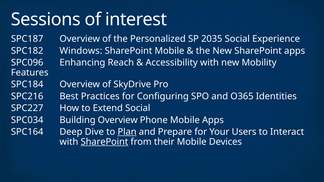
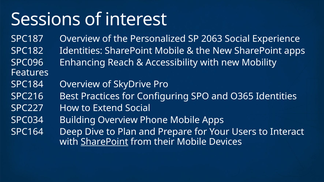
2035: 2035 -> 2063 (212, 39)
SPC182 Windows: Windows -> Identities (81, 51)
Plan underline: present -> none (127, 132)
